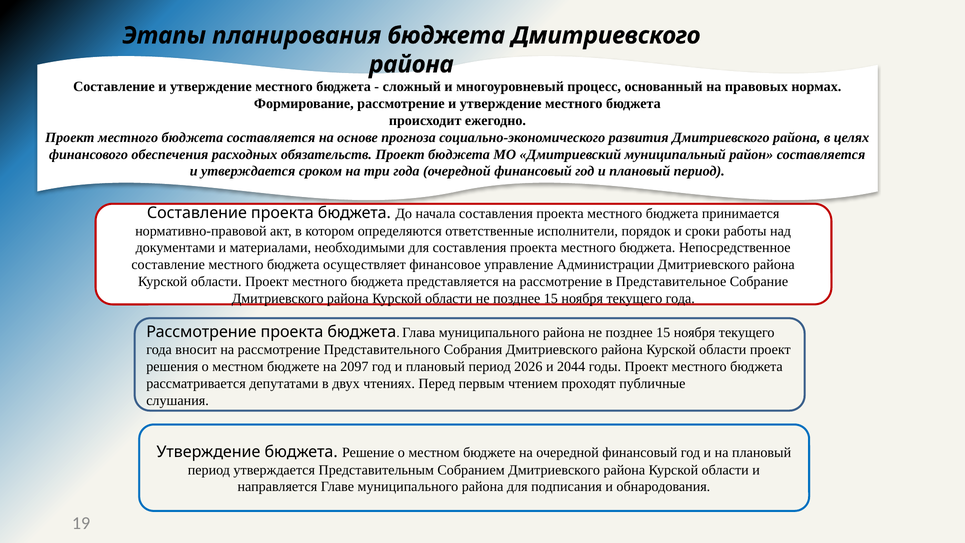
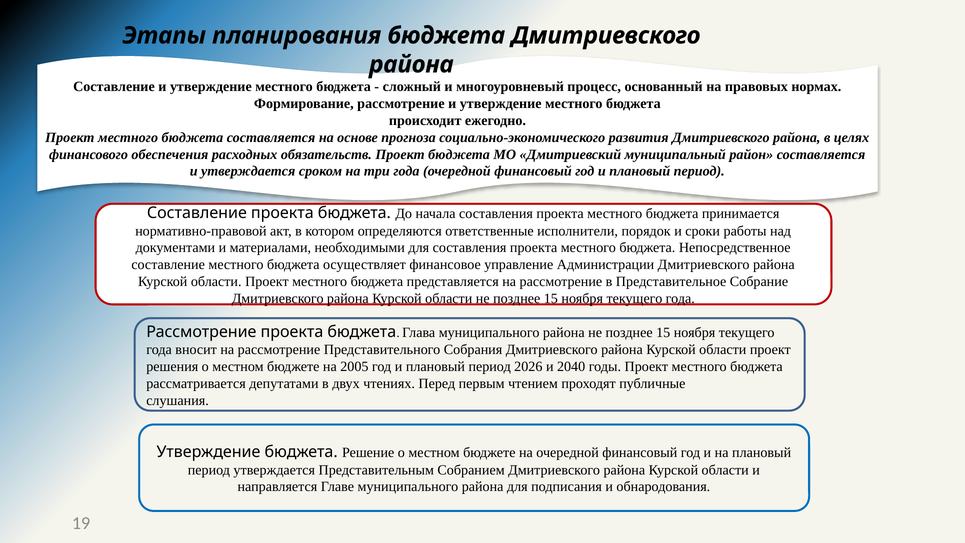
2097: 2097 -> 2005 (354, 366)
2044: 2044 -> 2040 (571, 366)
